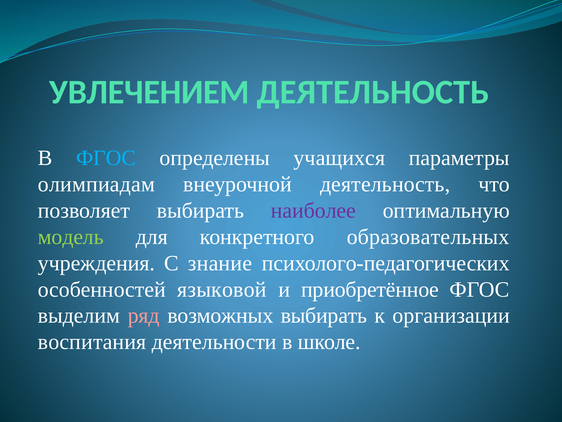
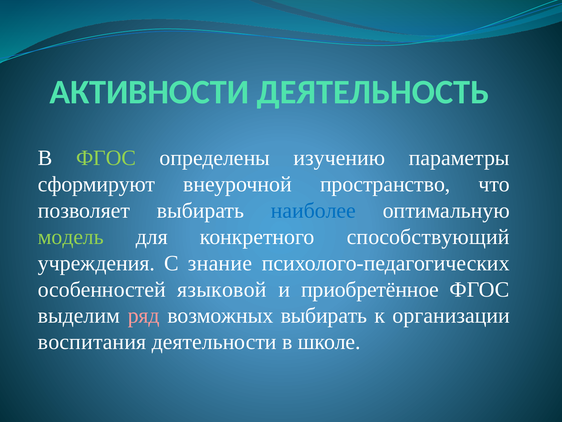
УВЛЕЧЕНИЕМ: УВЛЕЧЕНИЕМ -> АКТИВНОСТИ (149, 92)
ФГОС colour: light blue -> light green (106, 158)
учащихся: учащихся -> изучению (339, 158)
олимпиадам: олимпиадам -> сформируют (97, 184)
внеурочной деятельность: деятельность -> пространство (385, 184)
наиболее colour: purple -> blue (313, 210)
образовательных: образовательных -> способствующий (428, 237)
